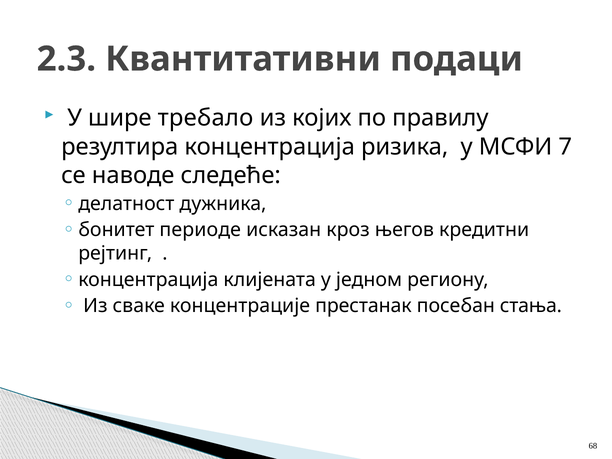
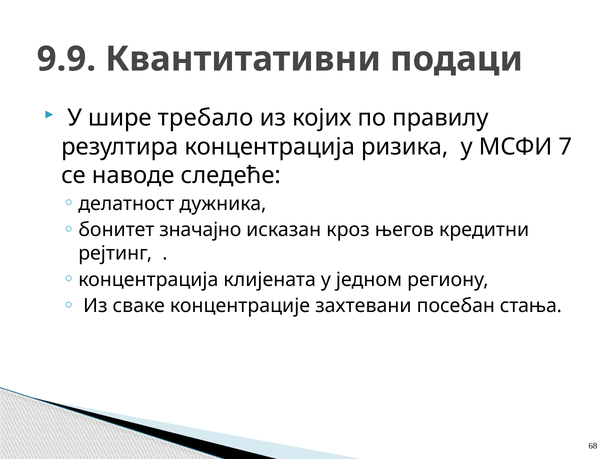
2.3: 2.3 -> 9.9 (66, 59)
периоде: периоде -> значајно (200, 230)
престанак: престанак -> захтевани (363, 306)
